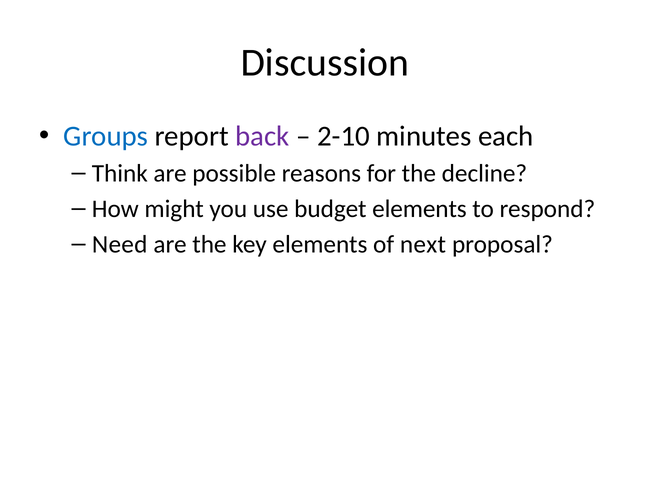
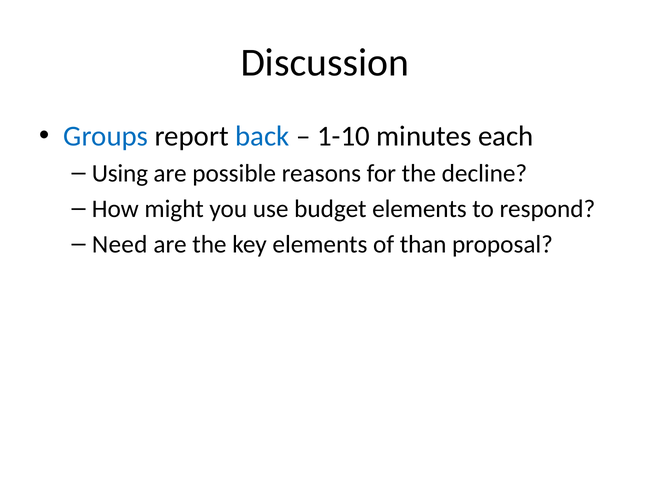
back colour: purple -> blue (262, 136)
2-10: 2-10 -> 1-10 (343, 136)
Think: Think -> Using (120, 174)
next: next -> than (423, 245)
